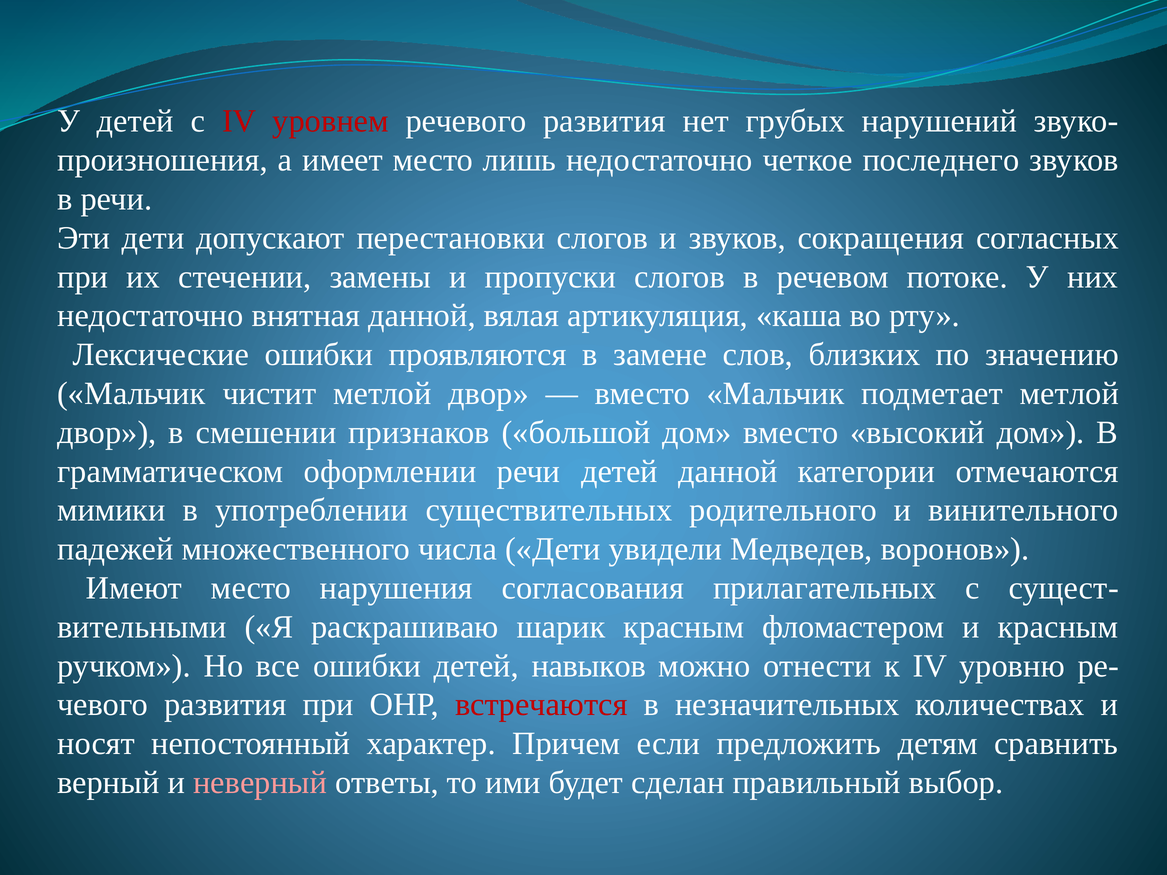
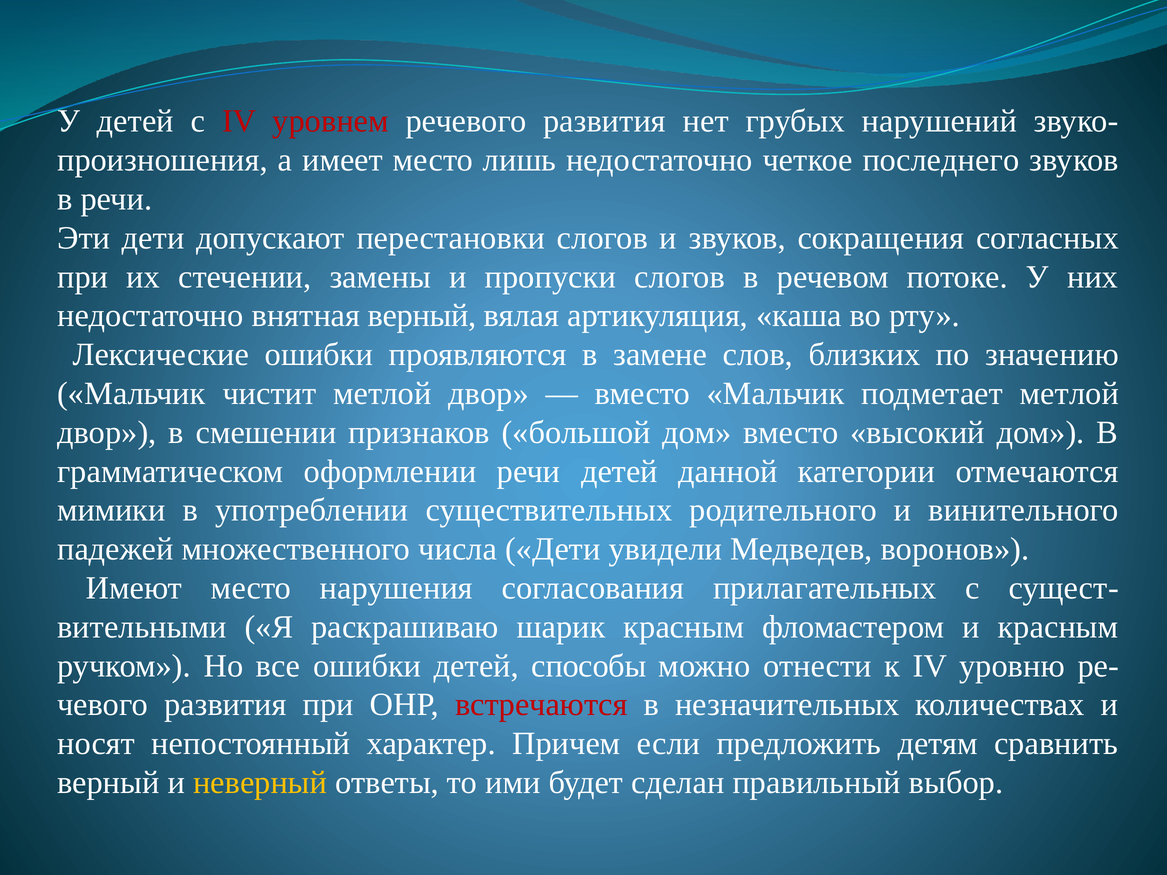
внятная данной: данной -> верный (422, 316)
навыков: навыков -> способы (589, 666)
неверный colour: pink -> yellow (260, 783)
